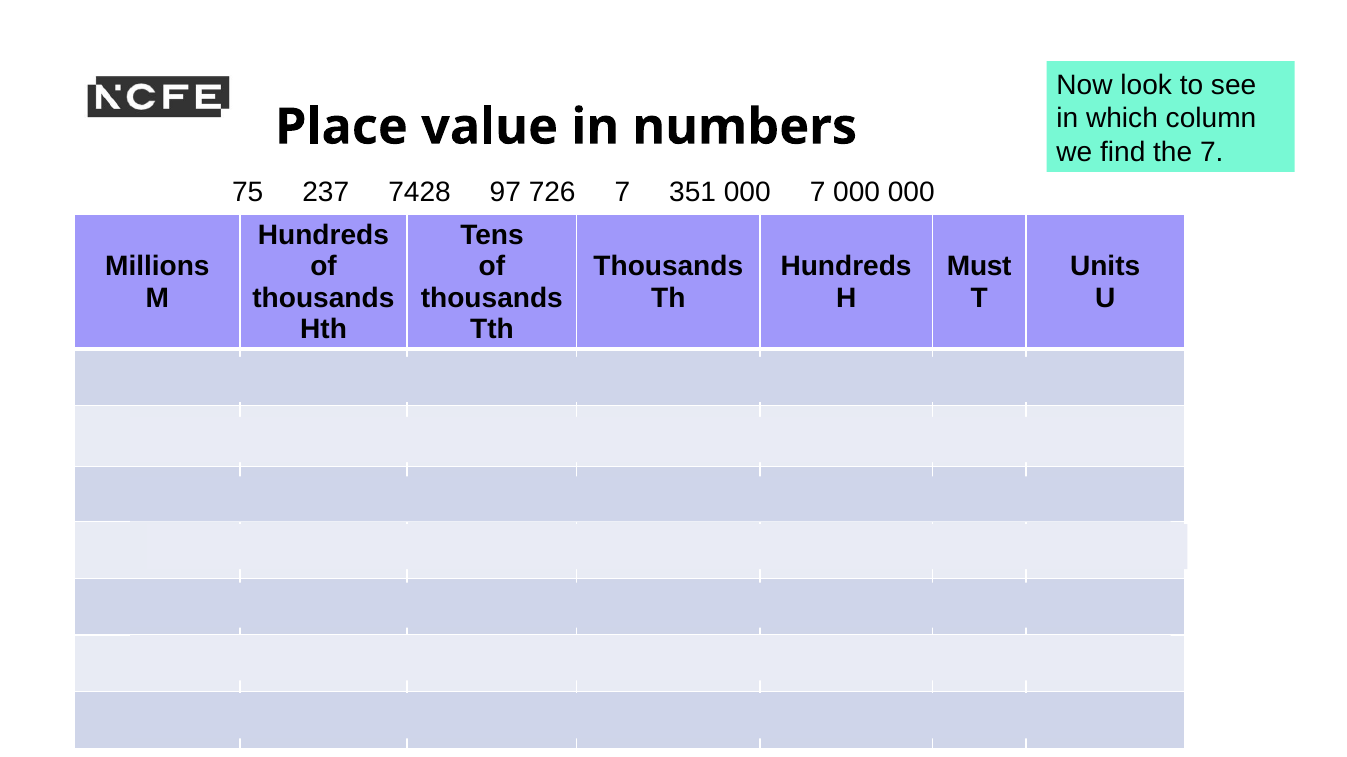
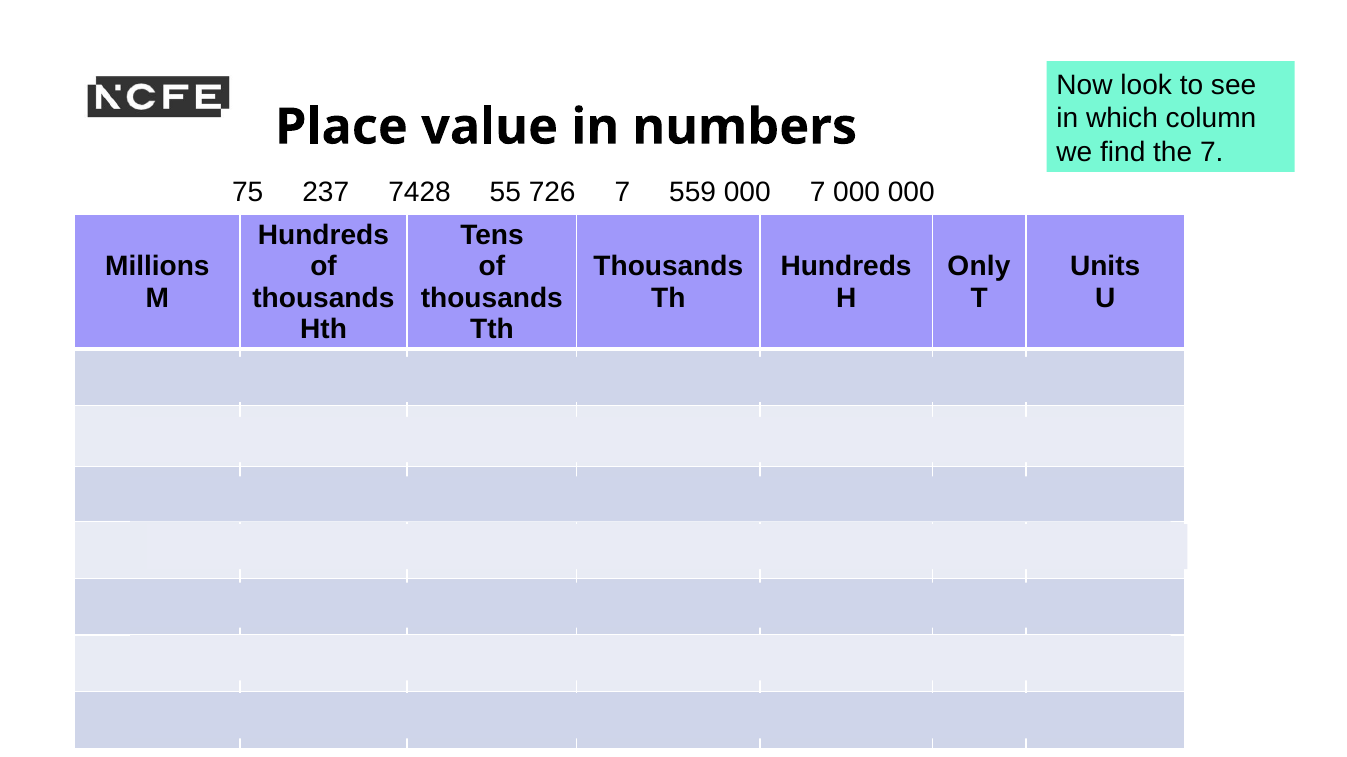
97: 97 -> 55 (505, 192)
351: 351 -> 559 (693, 192)
Must: Must -> Only (979, 267)
